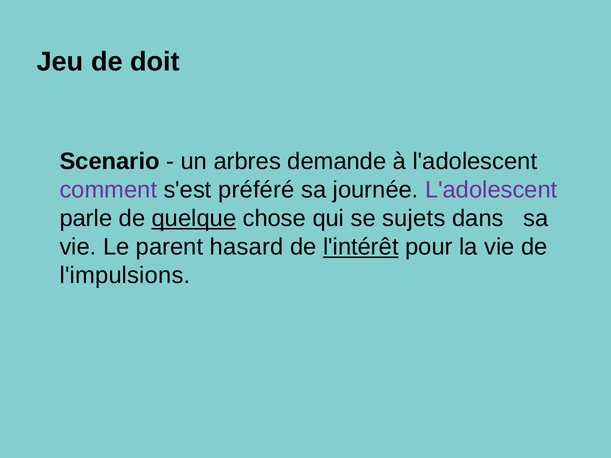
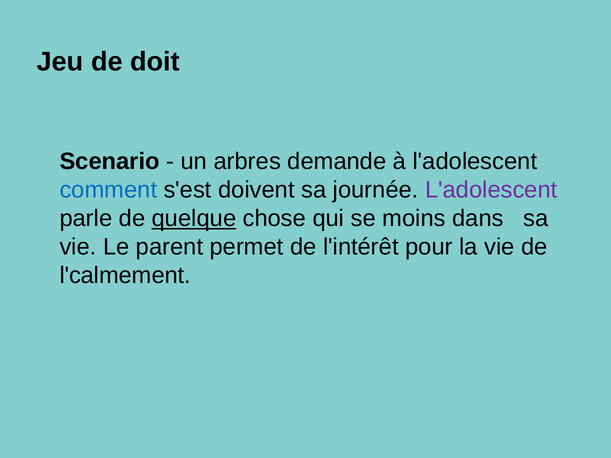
comment colour: purple -> blue (108, 190)
préféré: préféré -> doivent (256, 190)
sujets: sujets -> moins (414, 219)
hasard: hasard -> permet (247, 247)
l'intérêt underline: present -> none (361, 247)
l'impulsions: l'impulsions -> l'calmement (125, 276)
